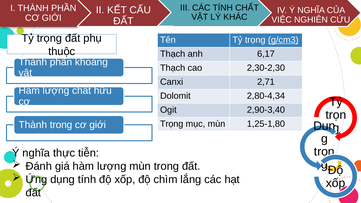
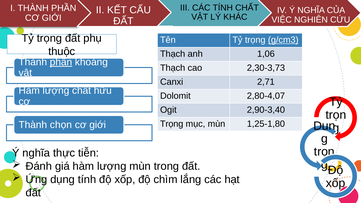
6,17: 6,17 -> 1,06 (266, 54)
phần underline: none -> present (61, 62)
2,30-2,30: 2,30-2,30 -> 2,30-3,73 (266, 68)
2,80-4,34: 2,80-4,34 -> 2,80-4,07 (266, 96)
Thành trong: trong -> chọn (61, 125)
